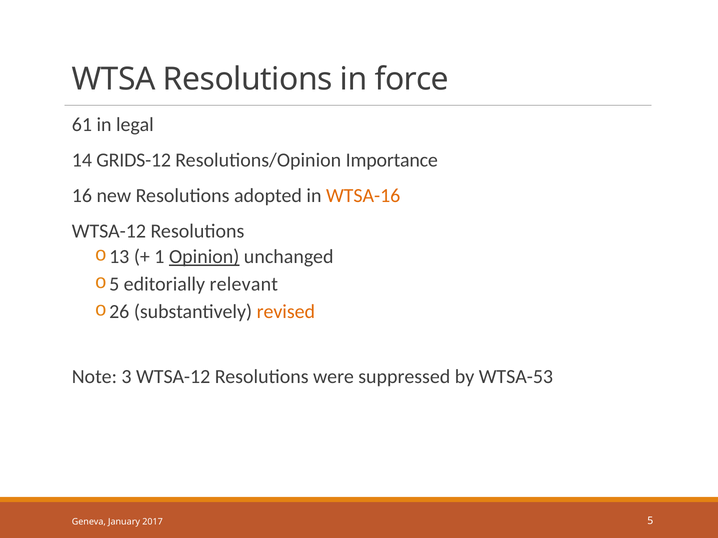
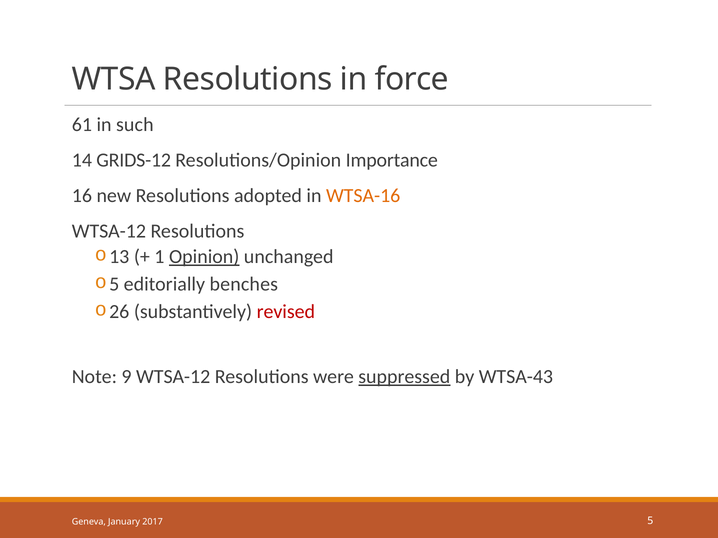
legal: legal -> such (135, 125)
relevant: relevant -> benches (244, 284)
revised colour: orange -> red (286, 312)
3: 3 -> 9 (127, 377)
suppressed underline: none -> present (404, 377)
WTSA-53: WTSA-53 -> WTSA-43 (516, 377)
